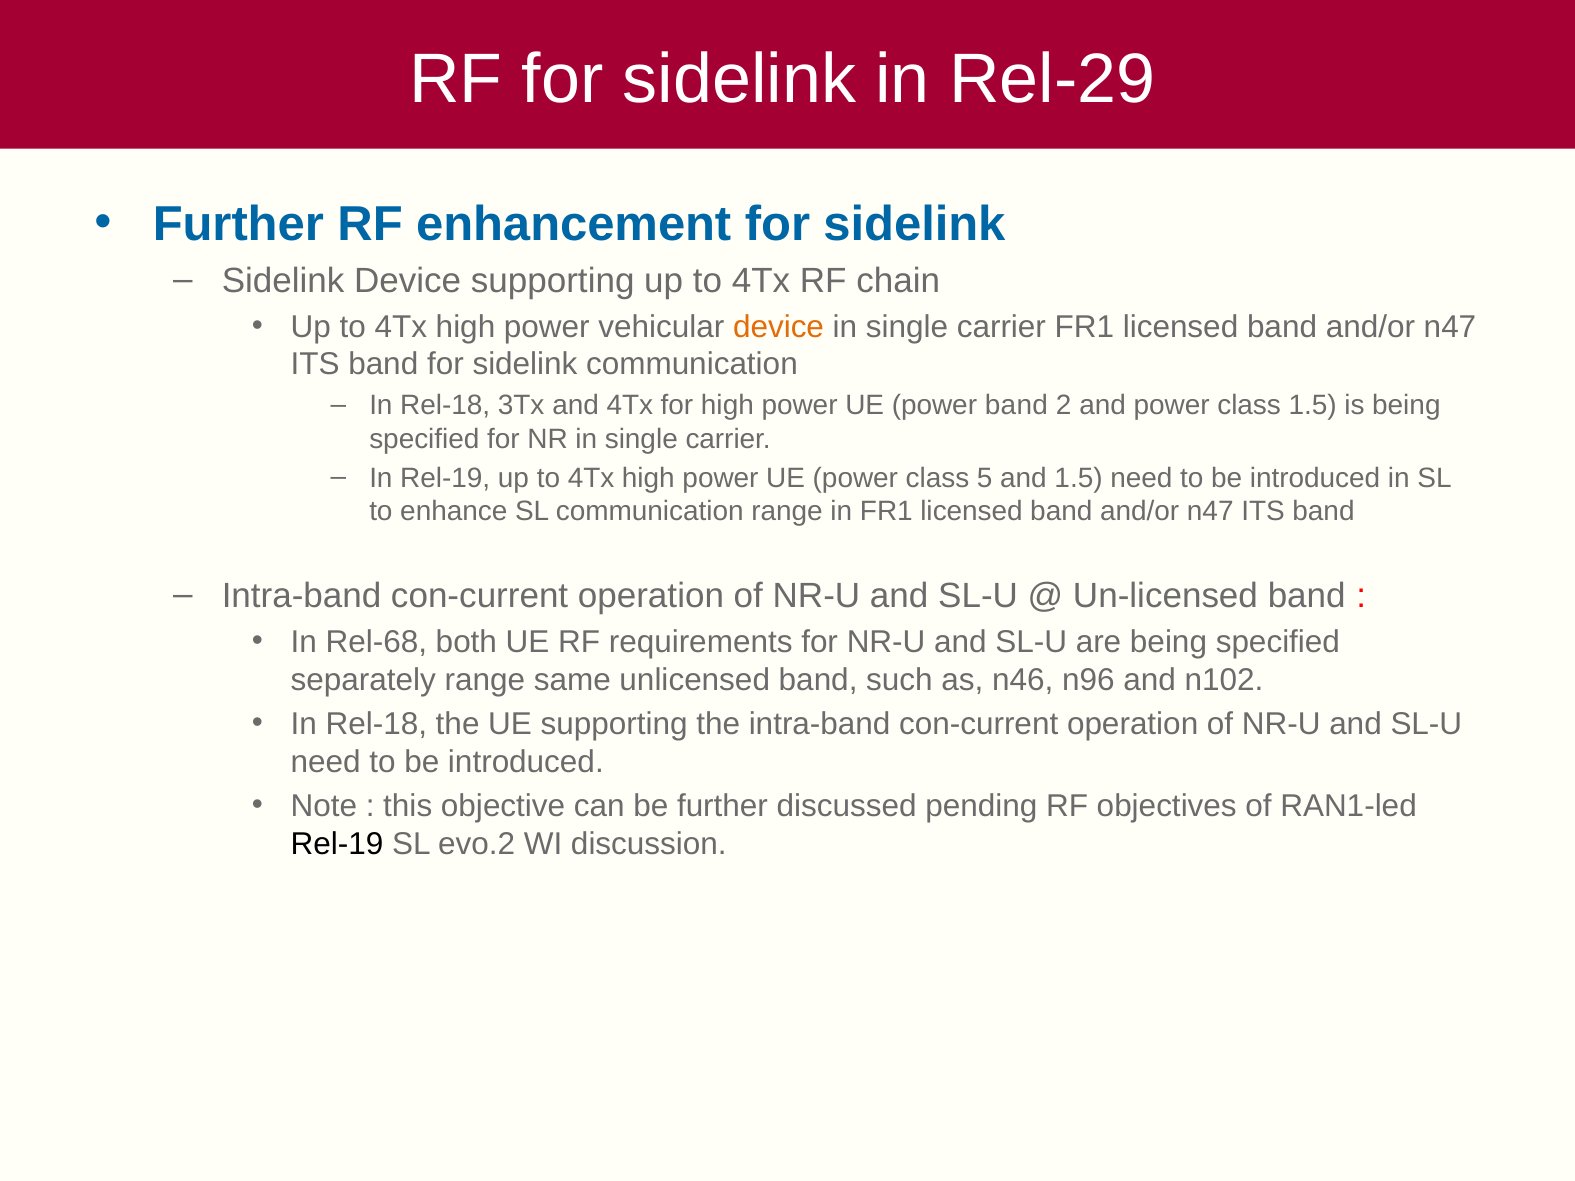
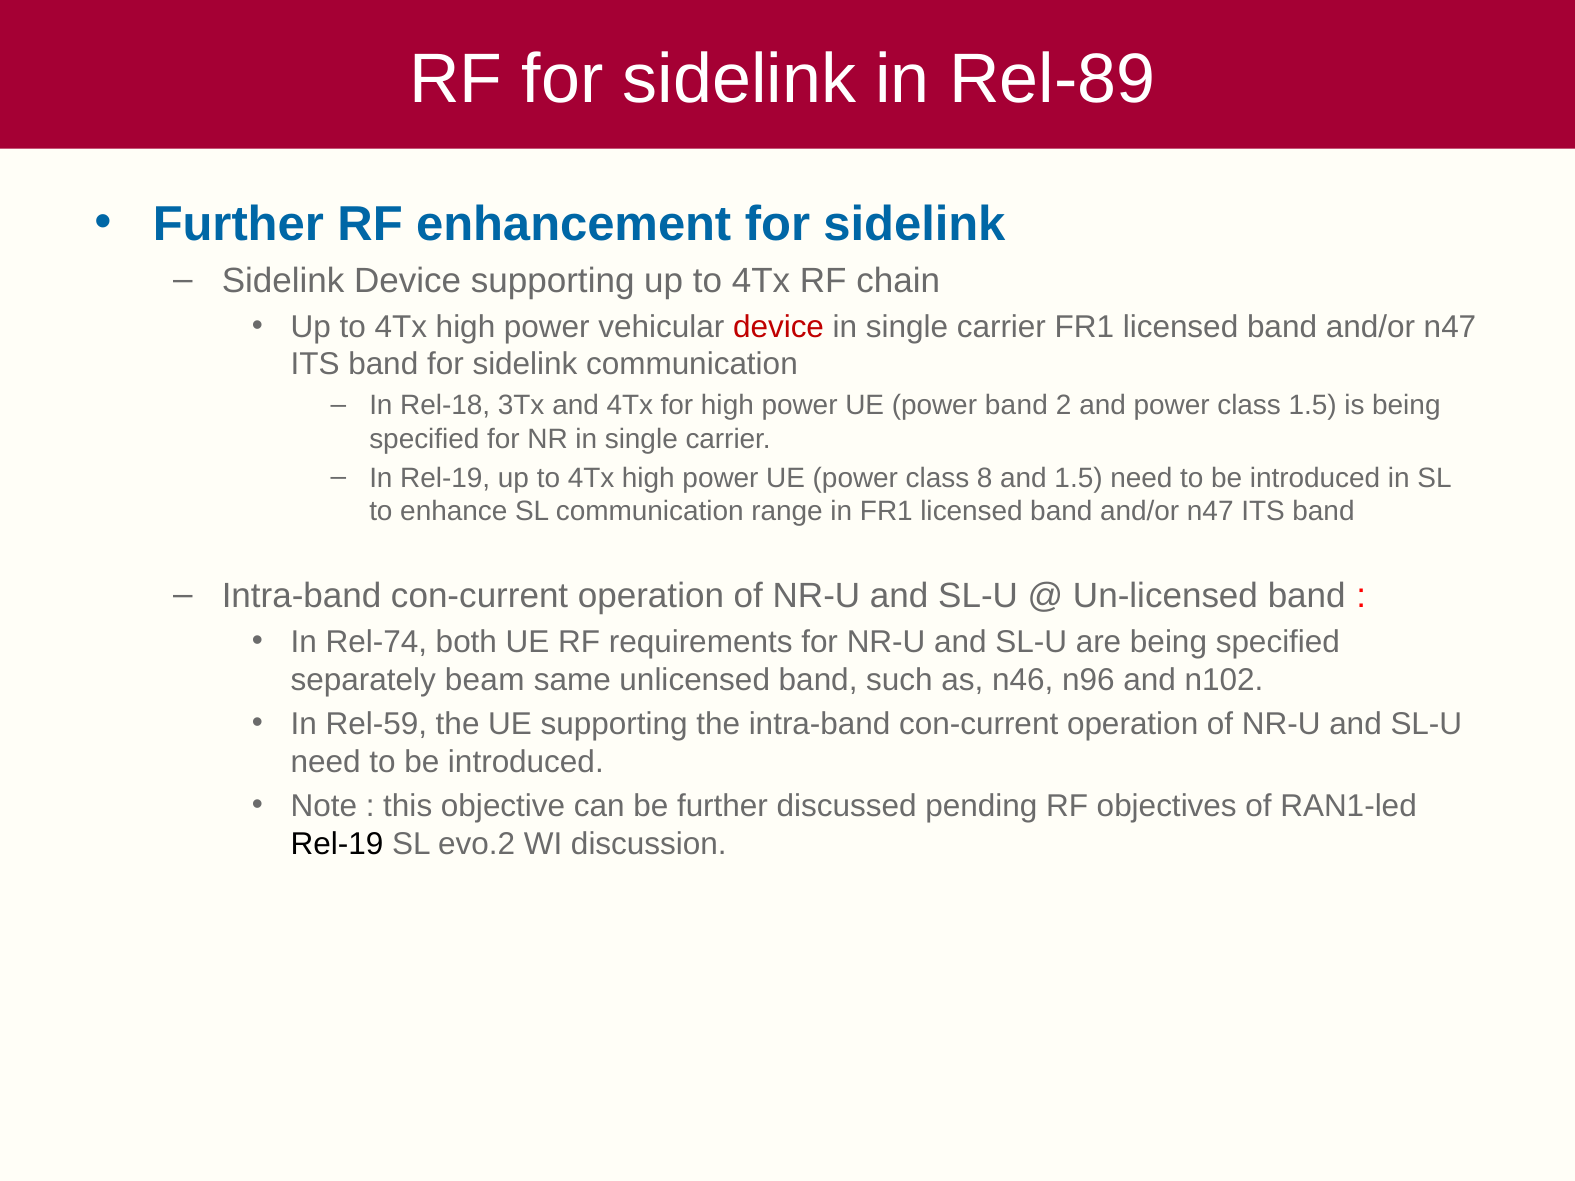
Rel-29: Rel-29 -> Rel-89 (1052, 79)
device colour: orange -> red (779, 327)
5: 5 -> 8 (985, 478)
Rel-68: Rel-68 -> Rel-74 (376, 642)
separately range: range -> beam (485, 680)
Rel-18: Rel-18 -> Rel-59 (376, 724)
